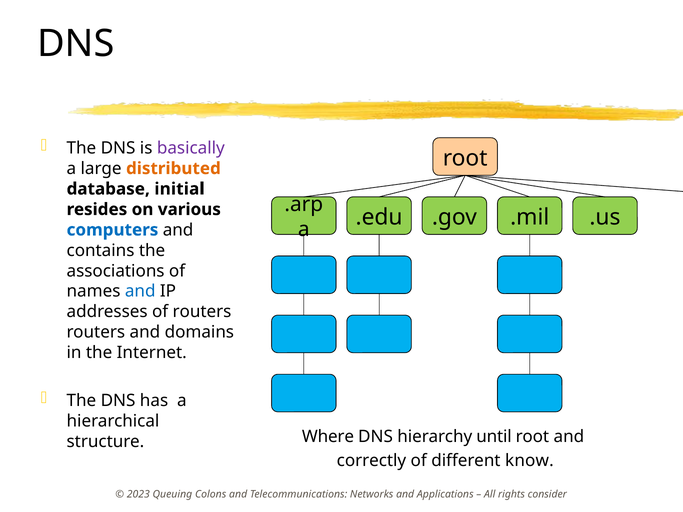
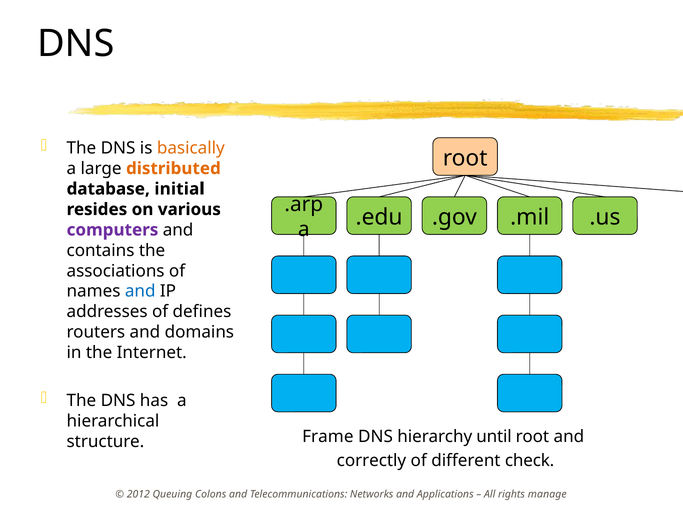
basically colour: purple -> orange (191, 148)
computers colour: blue -> purple (112, 230)
of routers: routers -> defines (202, 312)
Where: Where -> Frame (328, 437)
know: know -> check (530, 461)
2023: 2023 -> 2012 (138, 495)
consider: consider -> manage (547, 495)
